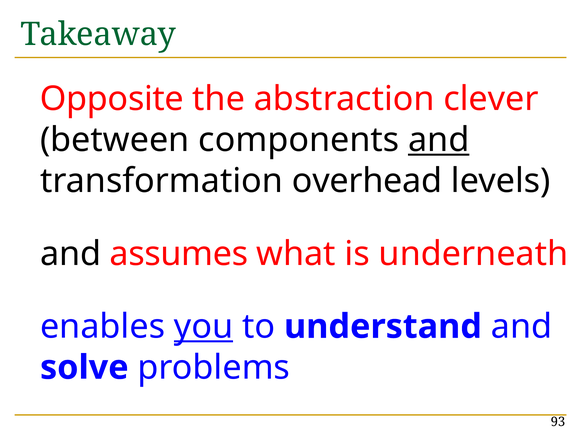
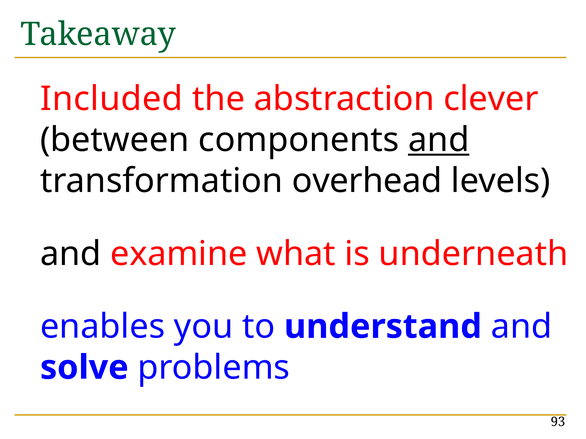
Opposite: Opposite -> Included (112, 99)
assumes: assumes -> examine (179, 254)
you underline: present -> none (204, 327)
